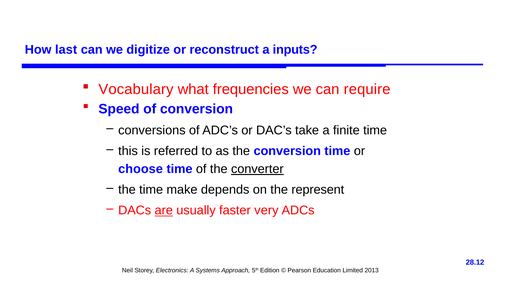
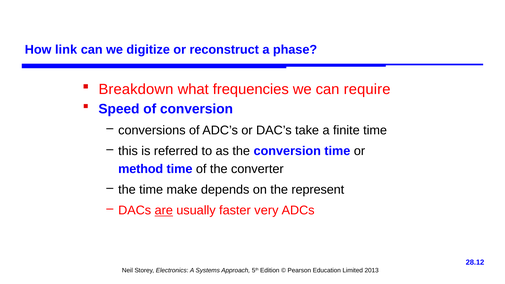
last: last -> link (66, 50)
inputs: inputs -> phase (295, 50)
Vocabulary: Vocabulary -> Breakdown (136, 89)
choose: choose -> method (141, 169)
converter underline: present -> none (257, 169)
